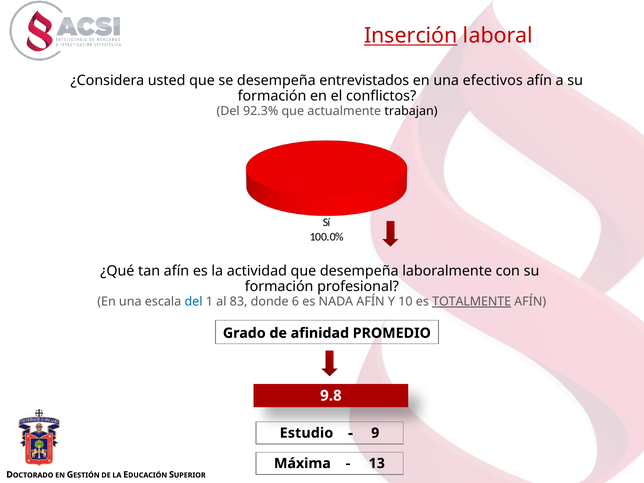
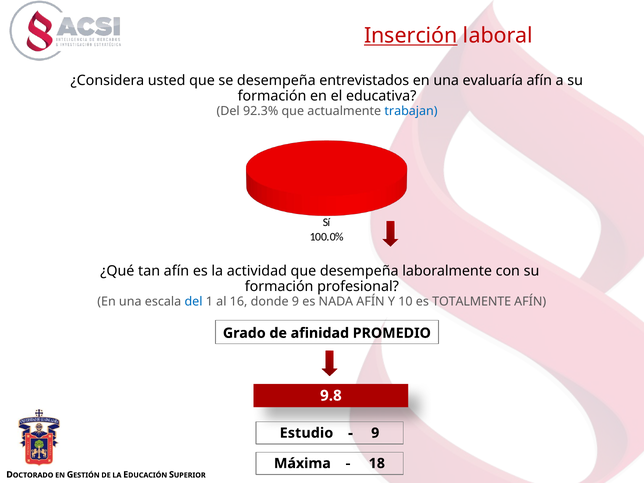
efectivos: efectivos -> evaluaría (493, 80)
conflictos: conflictos -> educativa (381, 96)
trabajan colour: black -> blue (411, 111)
83: 83 -> 16 (239, 302)
donde 6: 6 -> 9 (295, 302)
TOTALMENTE underline: present -> none (472, 302)
13: 13 -> 18 (377, 463)
